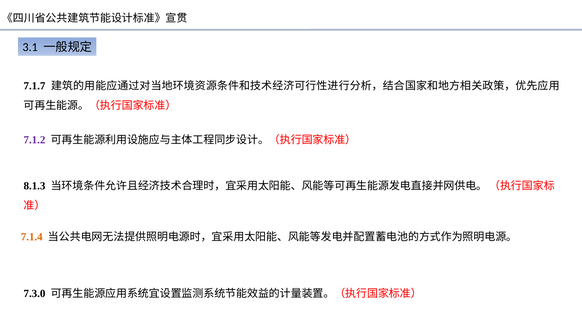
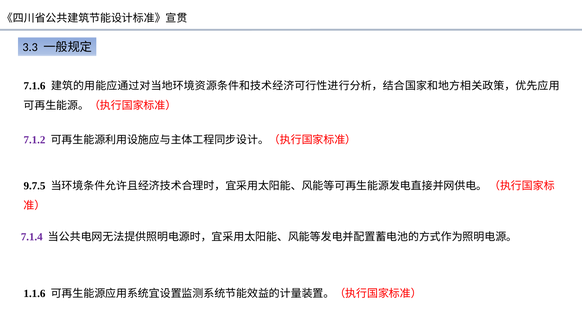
3.1: 3.1 -> 3.3 (30, 47)
7.1.7: 7.1.7 -> 7.1.6 (34, 86)
8.1.3: 8.1.3 -> 9.7.5 (35, 186)
7.1.4 colour: orange -> purple (32, 237)
7.3.0: 7.3.0 -> 1.1.6 (34, 294)
